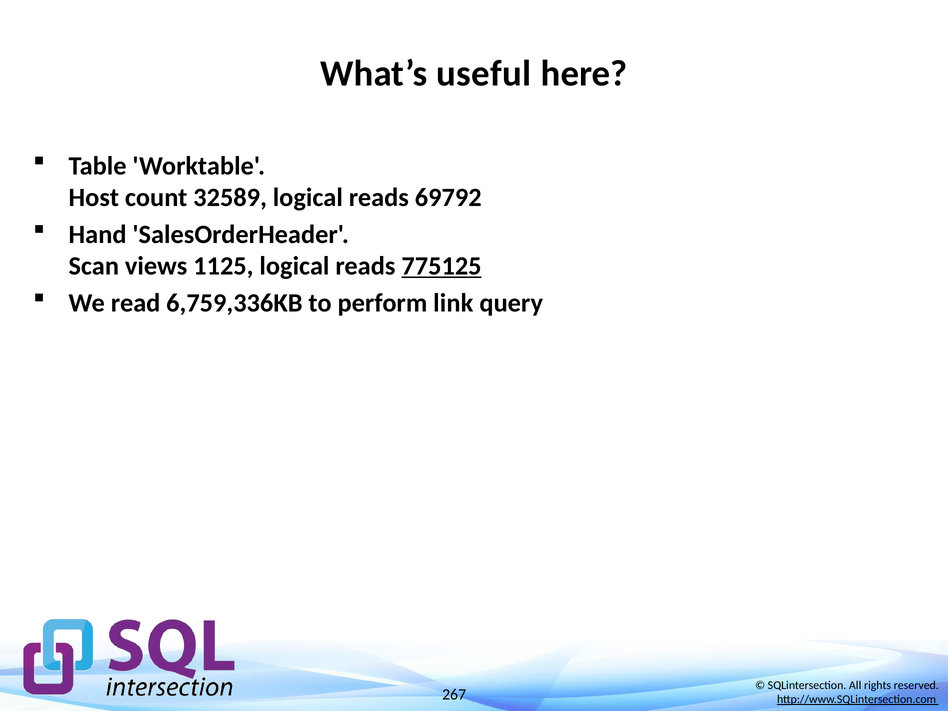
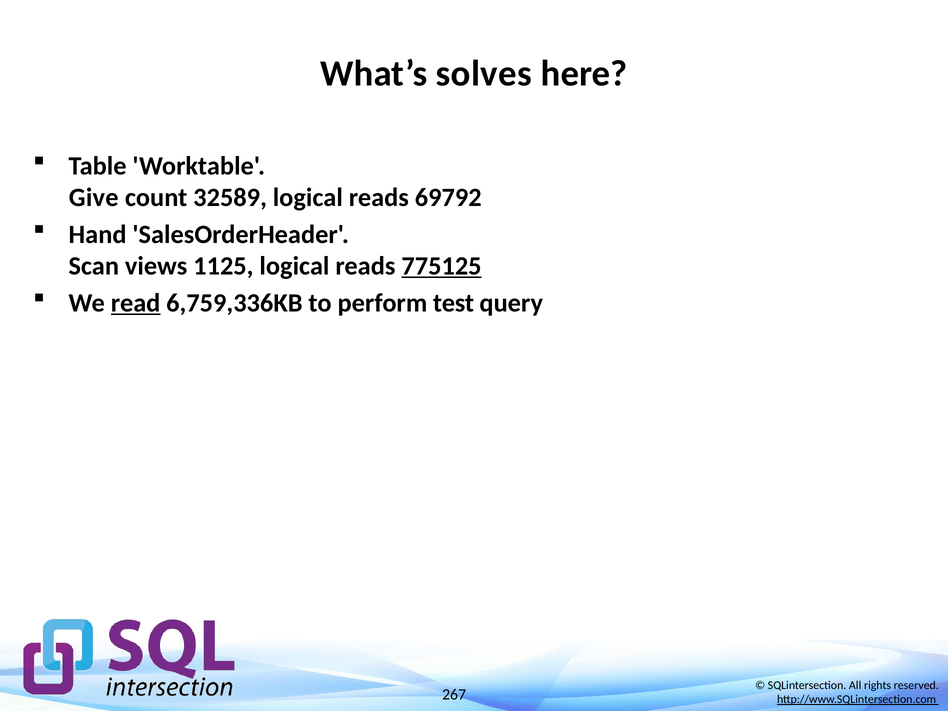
useful: useful -> solves (484, 74)
Host: Host -> Give (94, 198)
read underline: none -> present (136, 303)
link: link -> test (454, 303)
